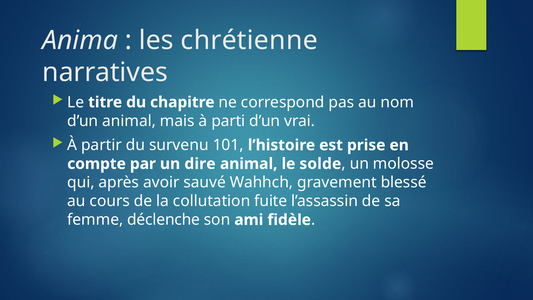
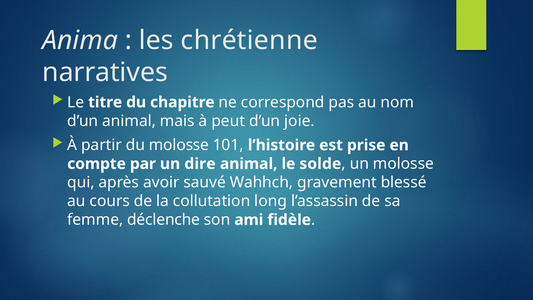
parti: parti -> peut (228, 121)
vrai: vrai -> joie (299, 121)
du survenu: survenu -> molosse (179, 145)
fuite: fuite -> long (271, 201)
